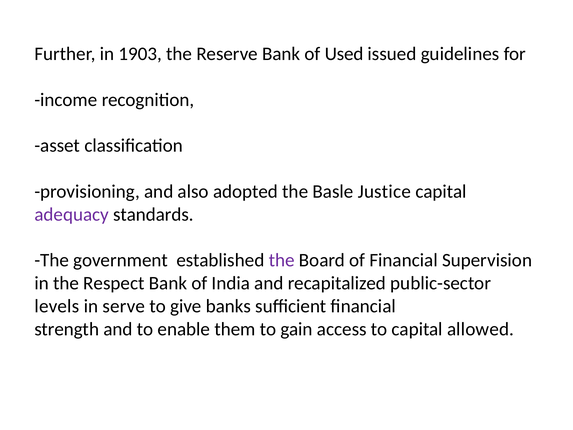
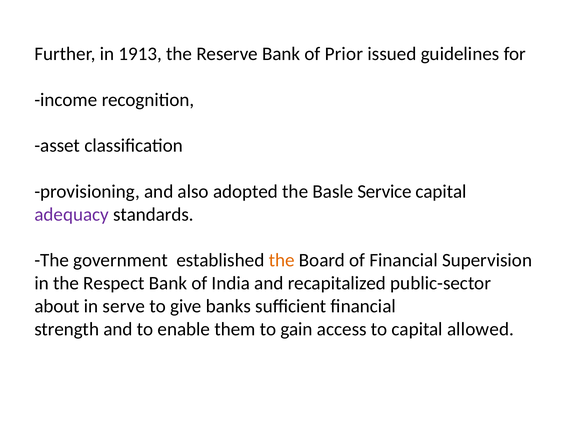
1903: 1903 -> 1913 (140, 54)
Used: Used -> Prior (344, 54)
Justice: Justice -> Service (385, 191)
the colour: purple -> orange (282, 260)
levels: levels -> about (57, 306)
